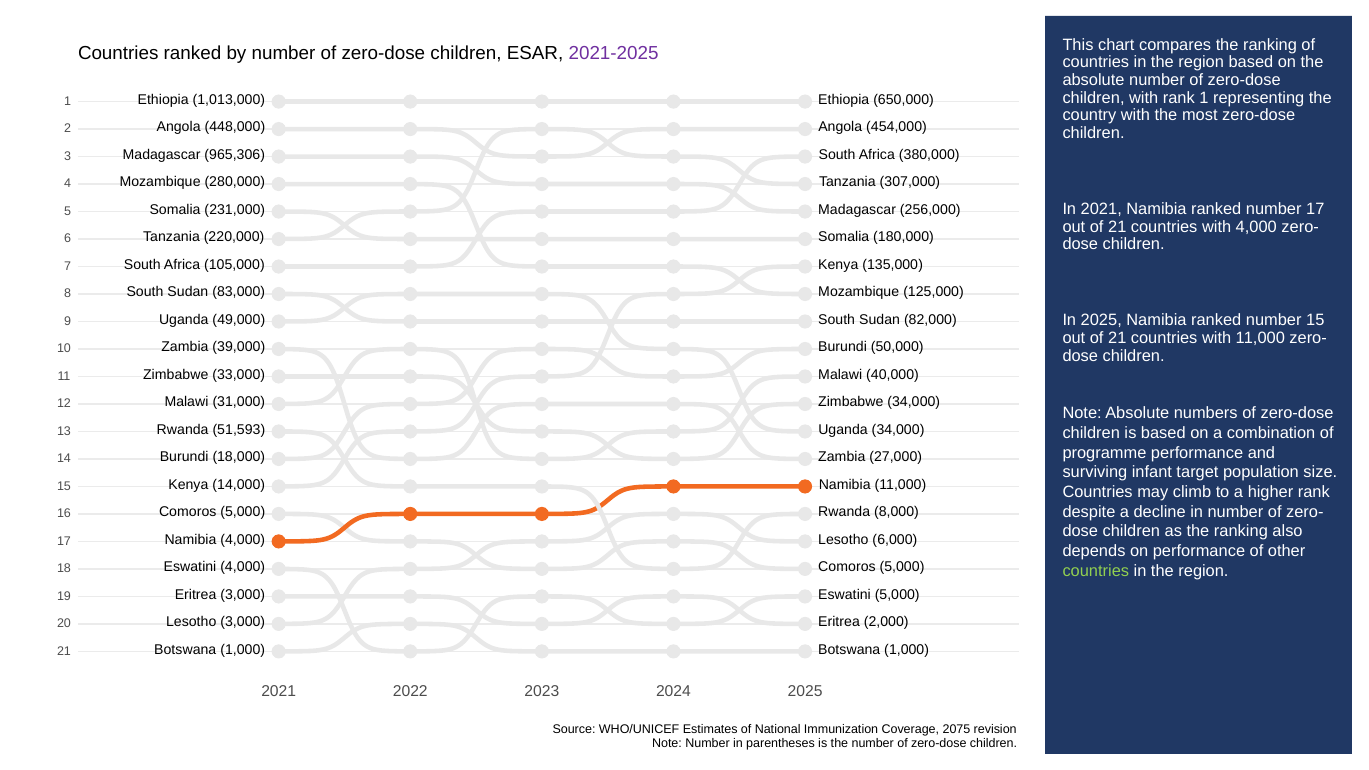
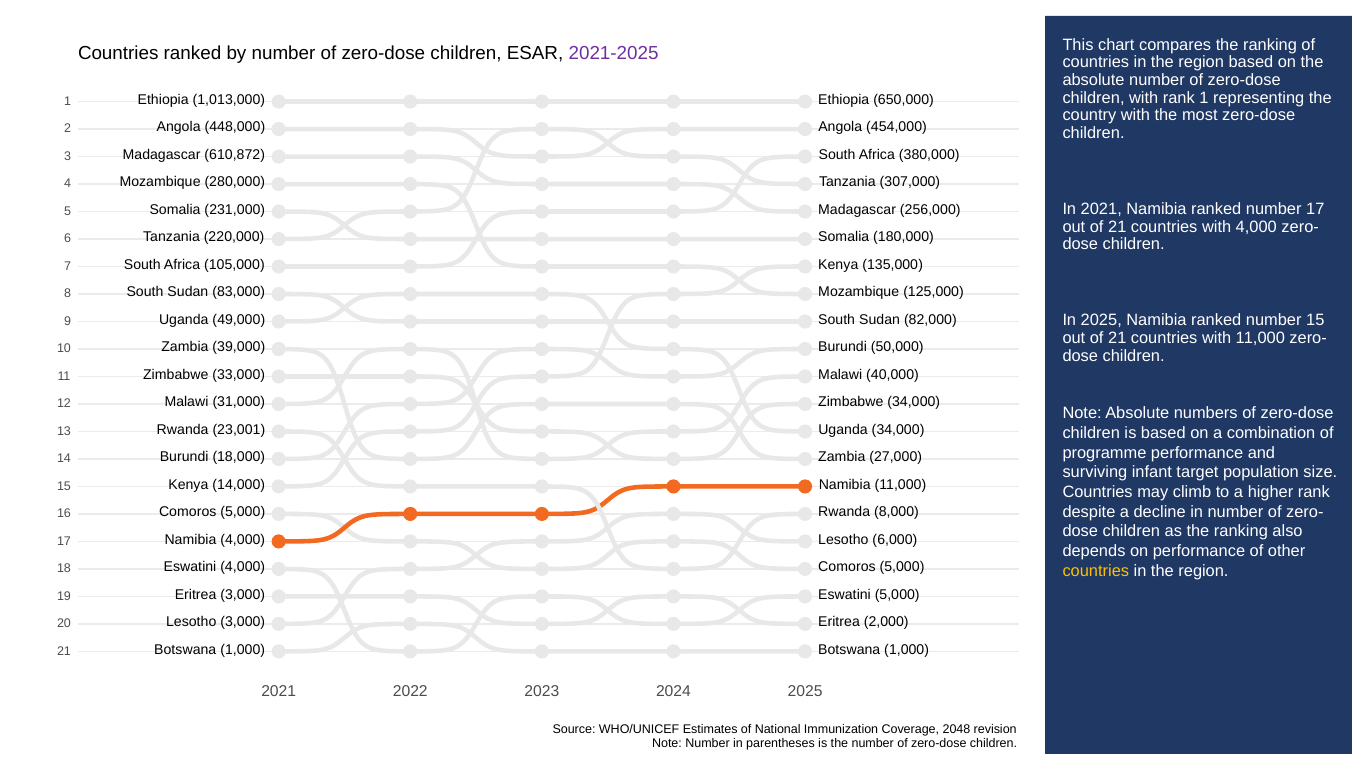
965,306: 965,306 -> 610,872 (235, 155)
51,593: 51,593 -> 23,001 (239, 430)
countries colour: light green -> yellow (1096, 571)
2075: 2075 -> 2048 (956, 729)
